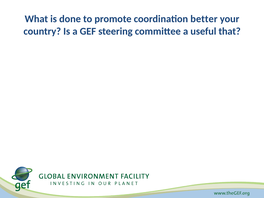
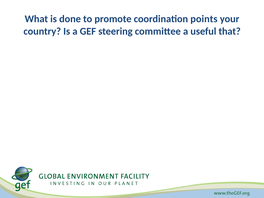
better: better -> points (204, 19)
